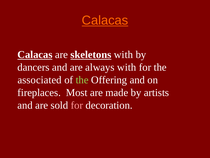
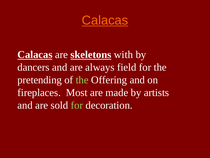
always with: with -> field (127, 67)
associated: associated -> pretending (40, 80)
for colour: pink -> light green (77, 105)
